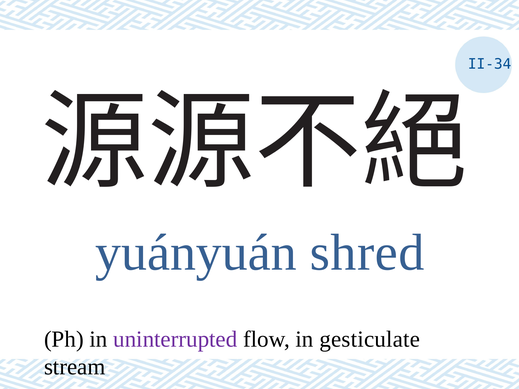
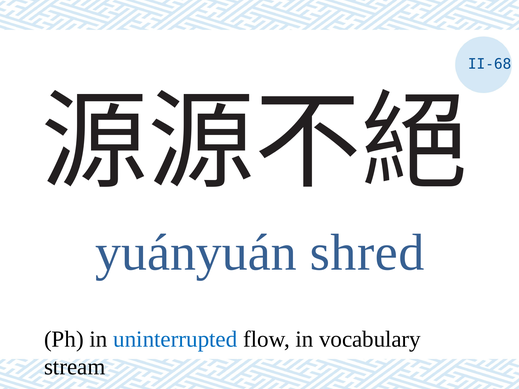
II-34: II-34 -> II-68 (490, 64)
uninterrupted colour: purple -> blue (175, 339)
gesticulate: gesticulate -> vocabulary (370, 339)
